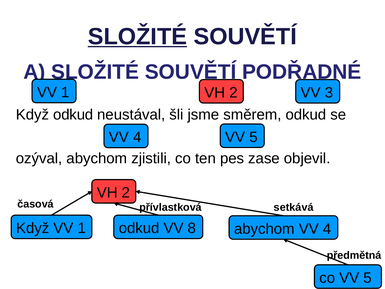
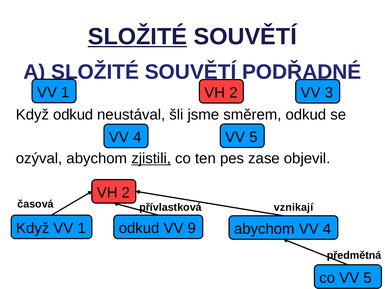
zjistili underline: none -> present (151, 158)
setkává: setkává -> vznikají (294, 207)
8: 8 -> 9 (192, 228)
